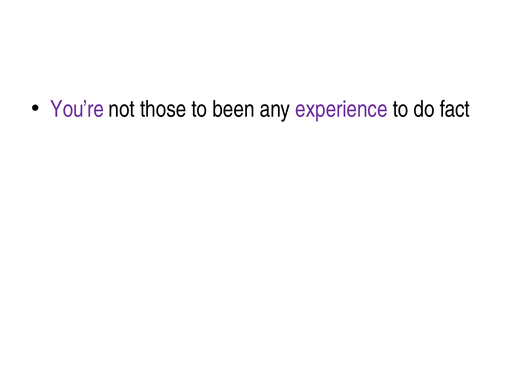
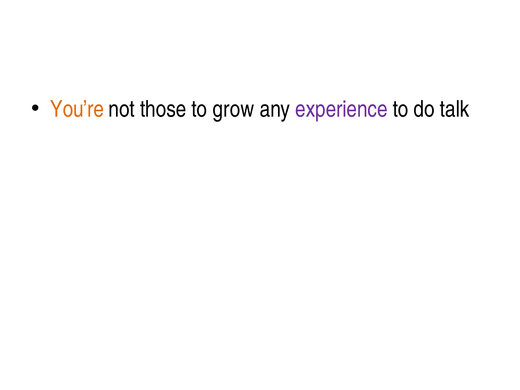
You’re colour: purple -> orange (77, 109)
been: been -> grow (233, 109)
fact: fact -> talk (455, 109)
